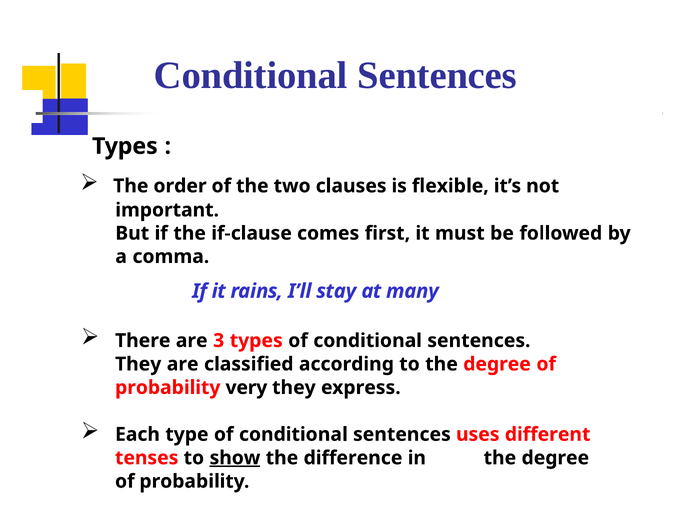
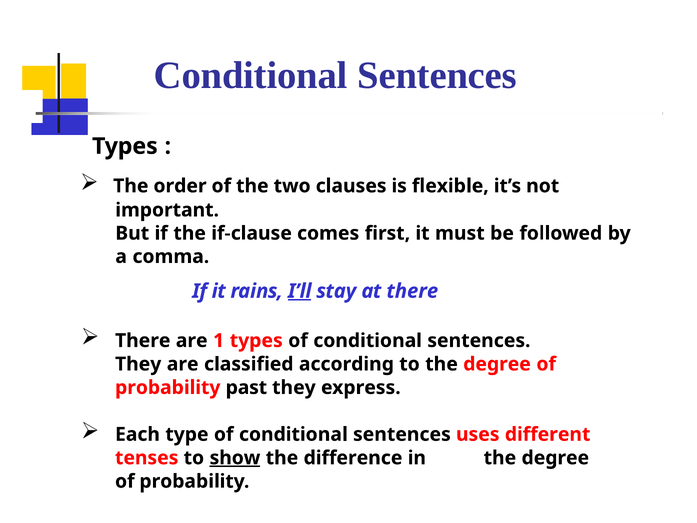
I’ll underline: none -> present (300, 291)
at many: many -> there (412, 291)
3: 3 -> 1 (219, 340)
very: very -> past (246, 387)
